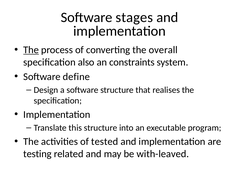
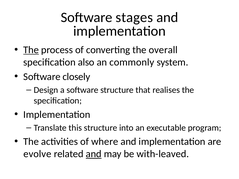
constraints: constraints -> commonly (132, 62)
define: define -> closely (76, 77)
tested: tested -> where (105, 142)
testing: testing -> evolve (37, 154)
and underline: none -> present (94, 154)
